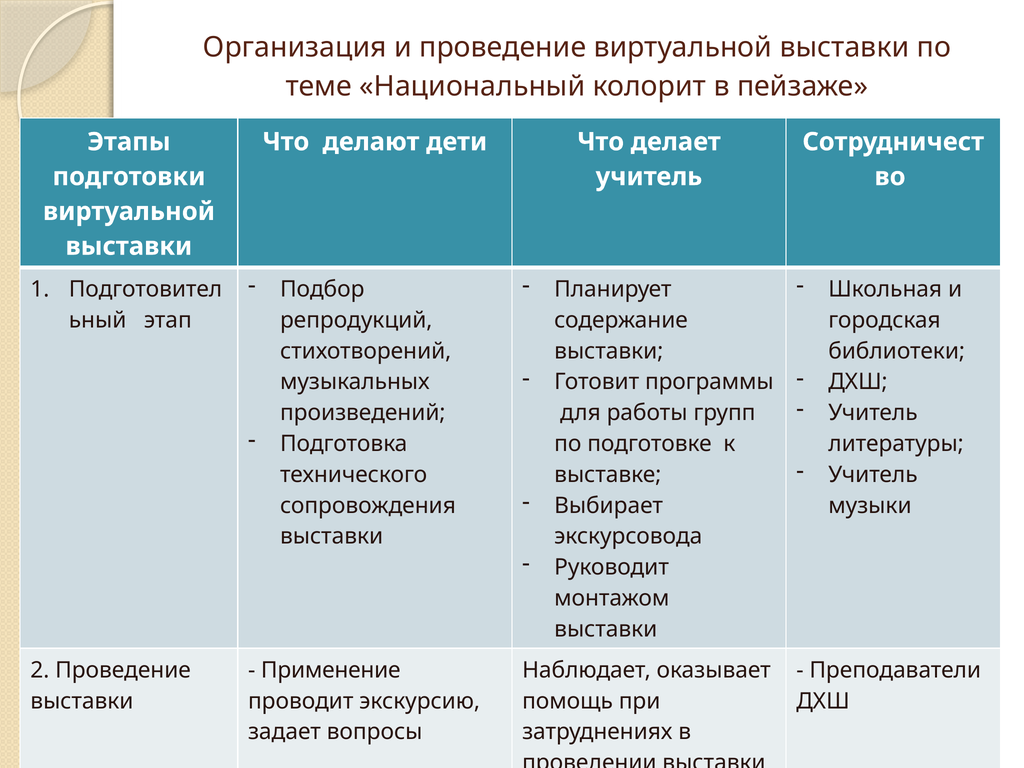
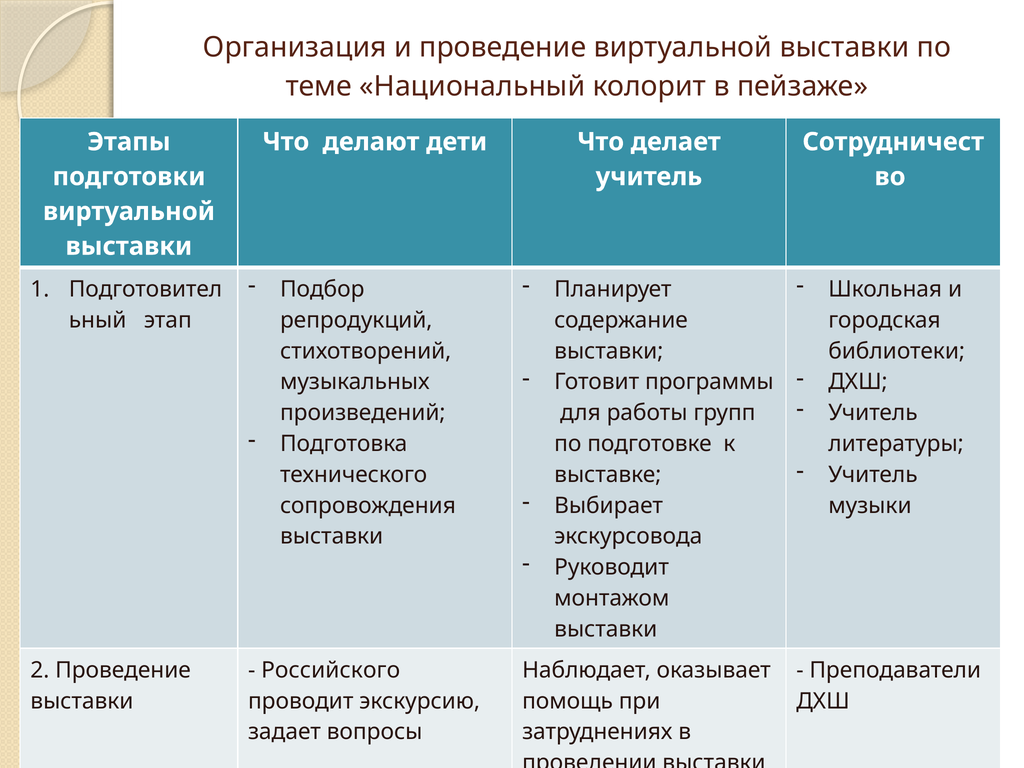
Применение: Применение -> Российского (331, 670)
